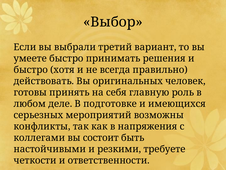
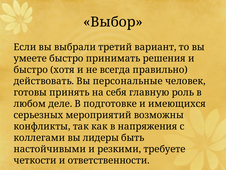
оригинальных: оригинальных -> персональные (128, 81)
состоит: состоит -> лидеры (101, 137)
